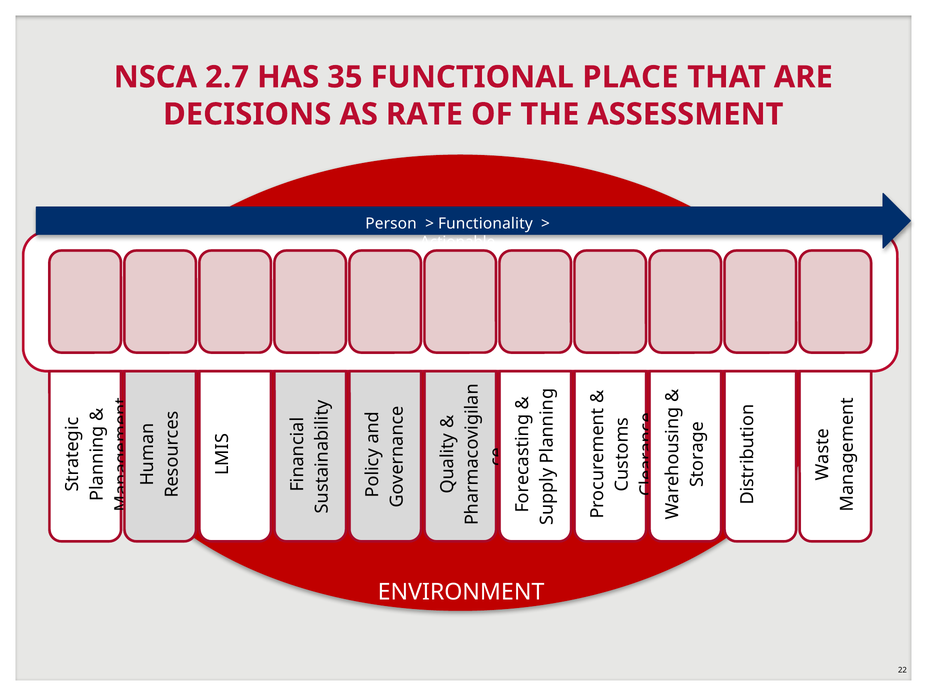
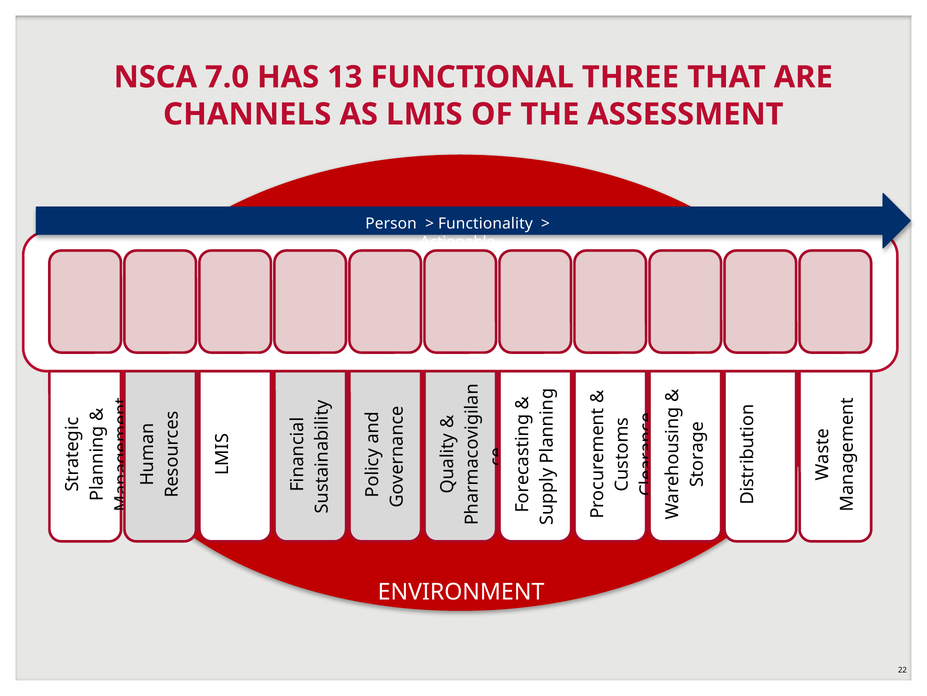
2.7: 2.7 -> 7.0 (227, 77)
35: 35 -> 13 (345, 77)
PLACE: PLACE -> THREE (630, 77)
DECISIONS: DECISIONS -> CHANNELS (247, 114)
RATE: RATE -> LMIS (424, 114)
